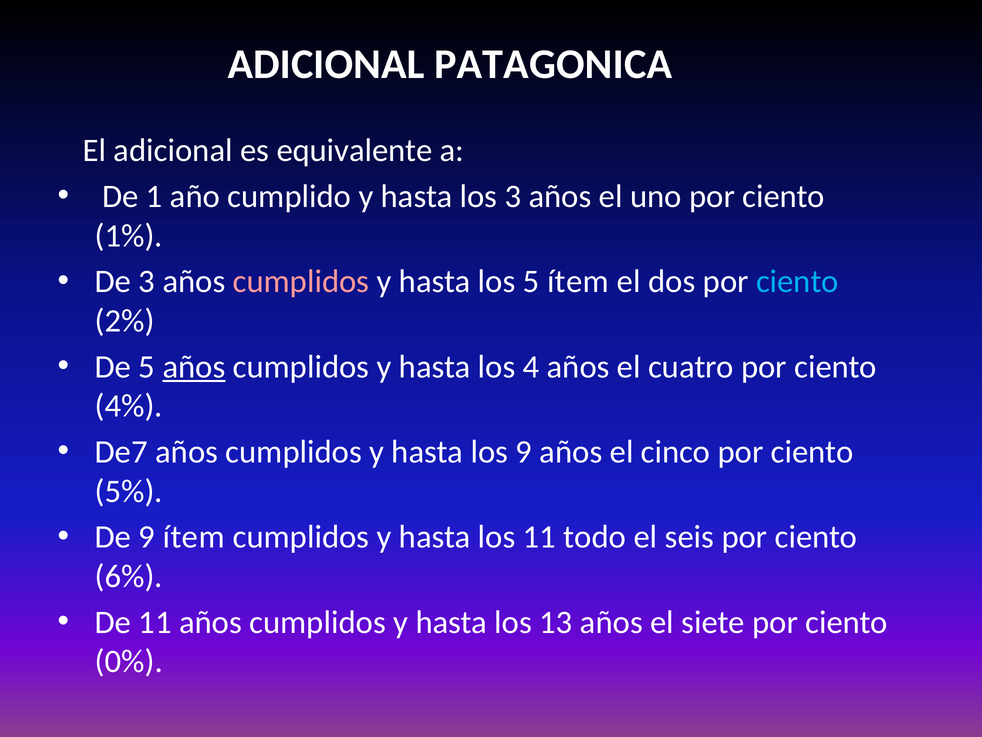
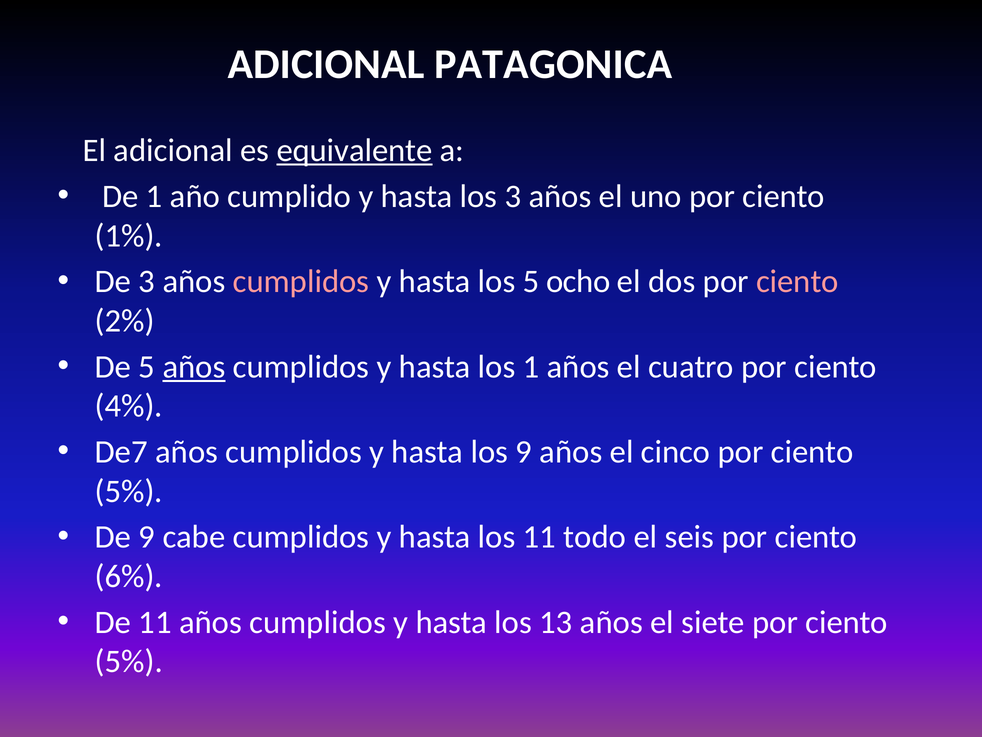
equivalente underline: none -> present (355, 150)
5 ítem: ítem -> ocho (578, 281)
ciento colour: light blue -> pink (797, 281)
los 4: 4 -> 1 (531, 366)
9 ítem: ítem -> cabe (194, 537)
0%: 0% -> 5% (129, 661)
